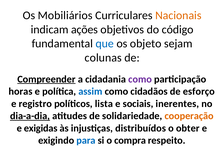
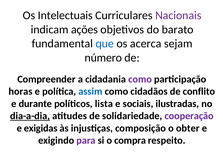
Mobiliários: Mobiliários -> Intelectuais (65, 15)
Nacionais colour: orange -> purple (178, 15)
código: código -> barato (178, 30)
objeto: objeto -> acerca (146, 44)
colunas: colunas -> número (103, 58)
Compreender underline: present -> none (46, 79)
esforço: esforço -> conflito (199, 92)
registro: registro -> durante (35, 104)
inerentes: inerentes -> ilustradas (177, 104)
cooperação colour: orange -> purple (189, 116)
distribuídos: distribuídos -> composição (141, 128)
para colour: blue -> purple (86, 141)
